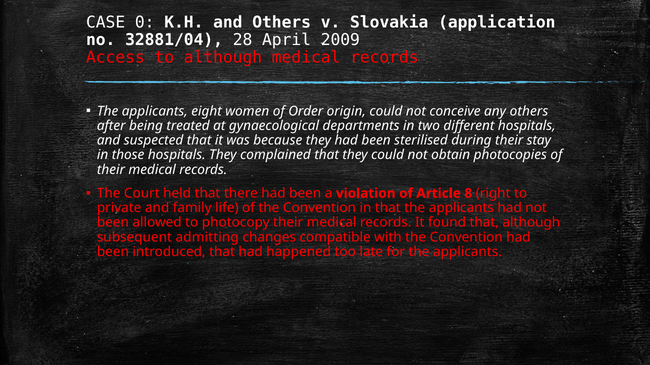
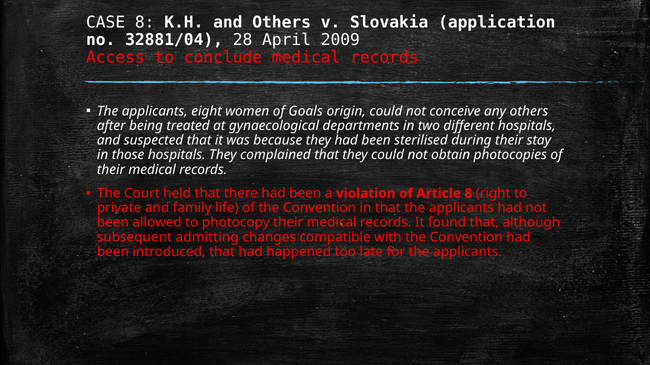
CASE 0: 0 -> 8 (145, 23)
to although: although -> conclude (223, 58)
Order: Order -> Goals (306, 111)
